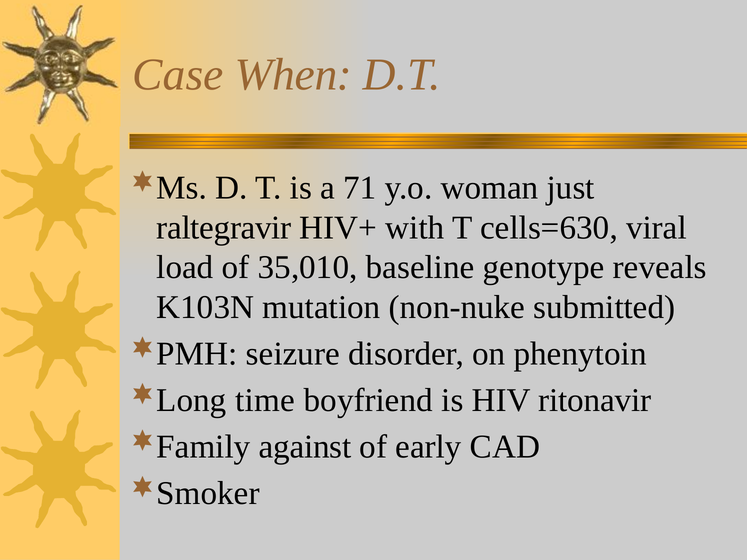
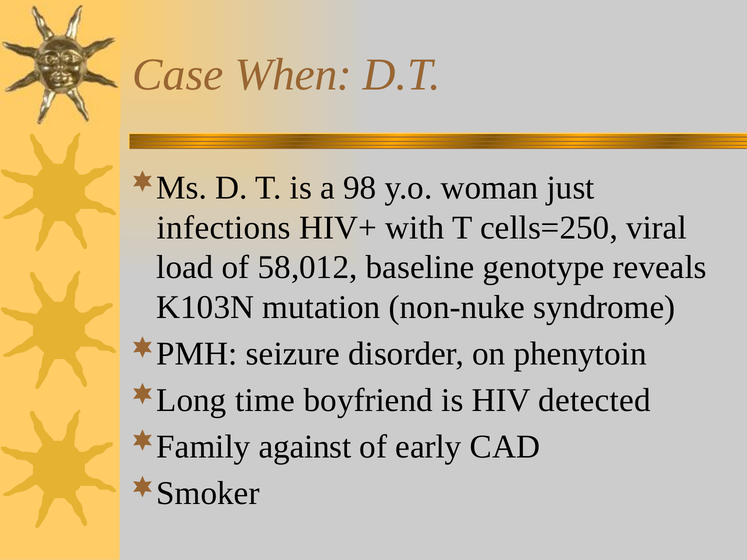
71: 71 -> 98 (360, 188)
raltegravir: raltegravir -> infections (224, 228)
cells=630: cells=630 -> cells=250 (549, 228)
35,010: 35,010 -> 58,012 (308, 268)
submitted: submitted -> syndrome (604, 307)
ritonavir: ritonavir -> detected (595, 400)
